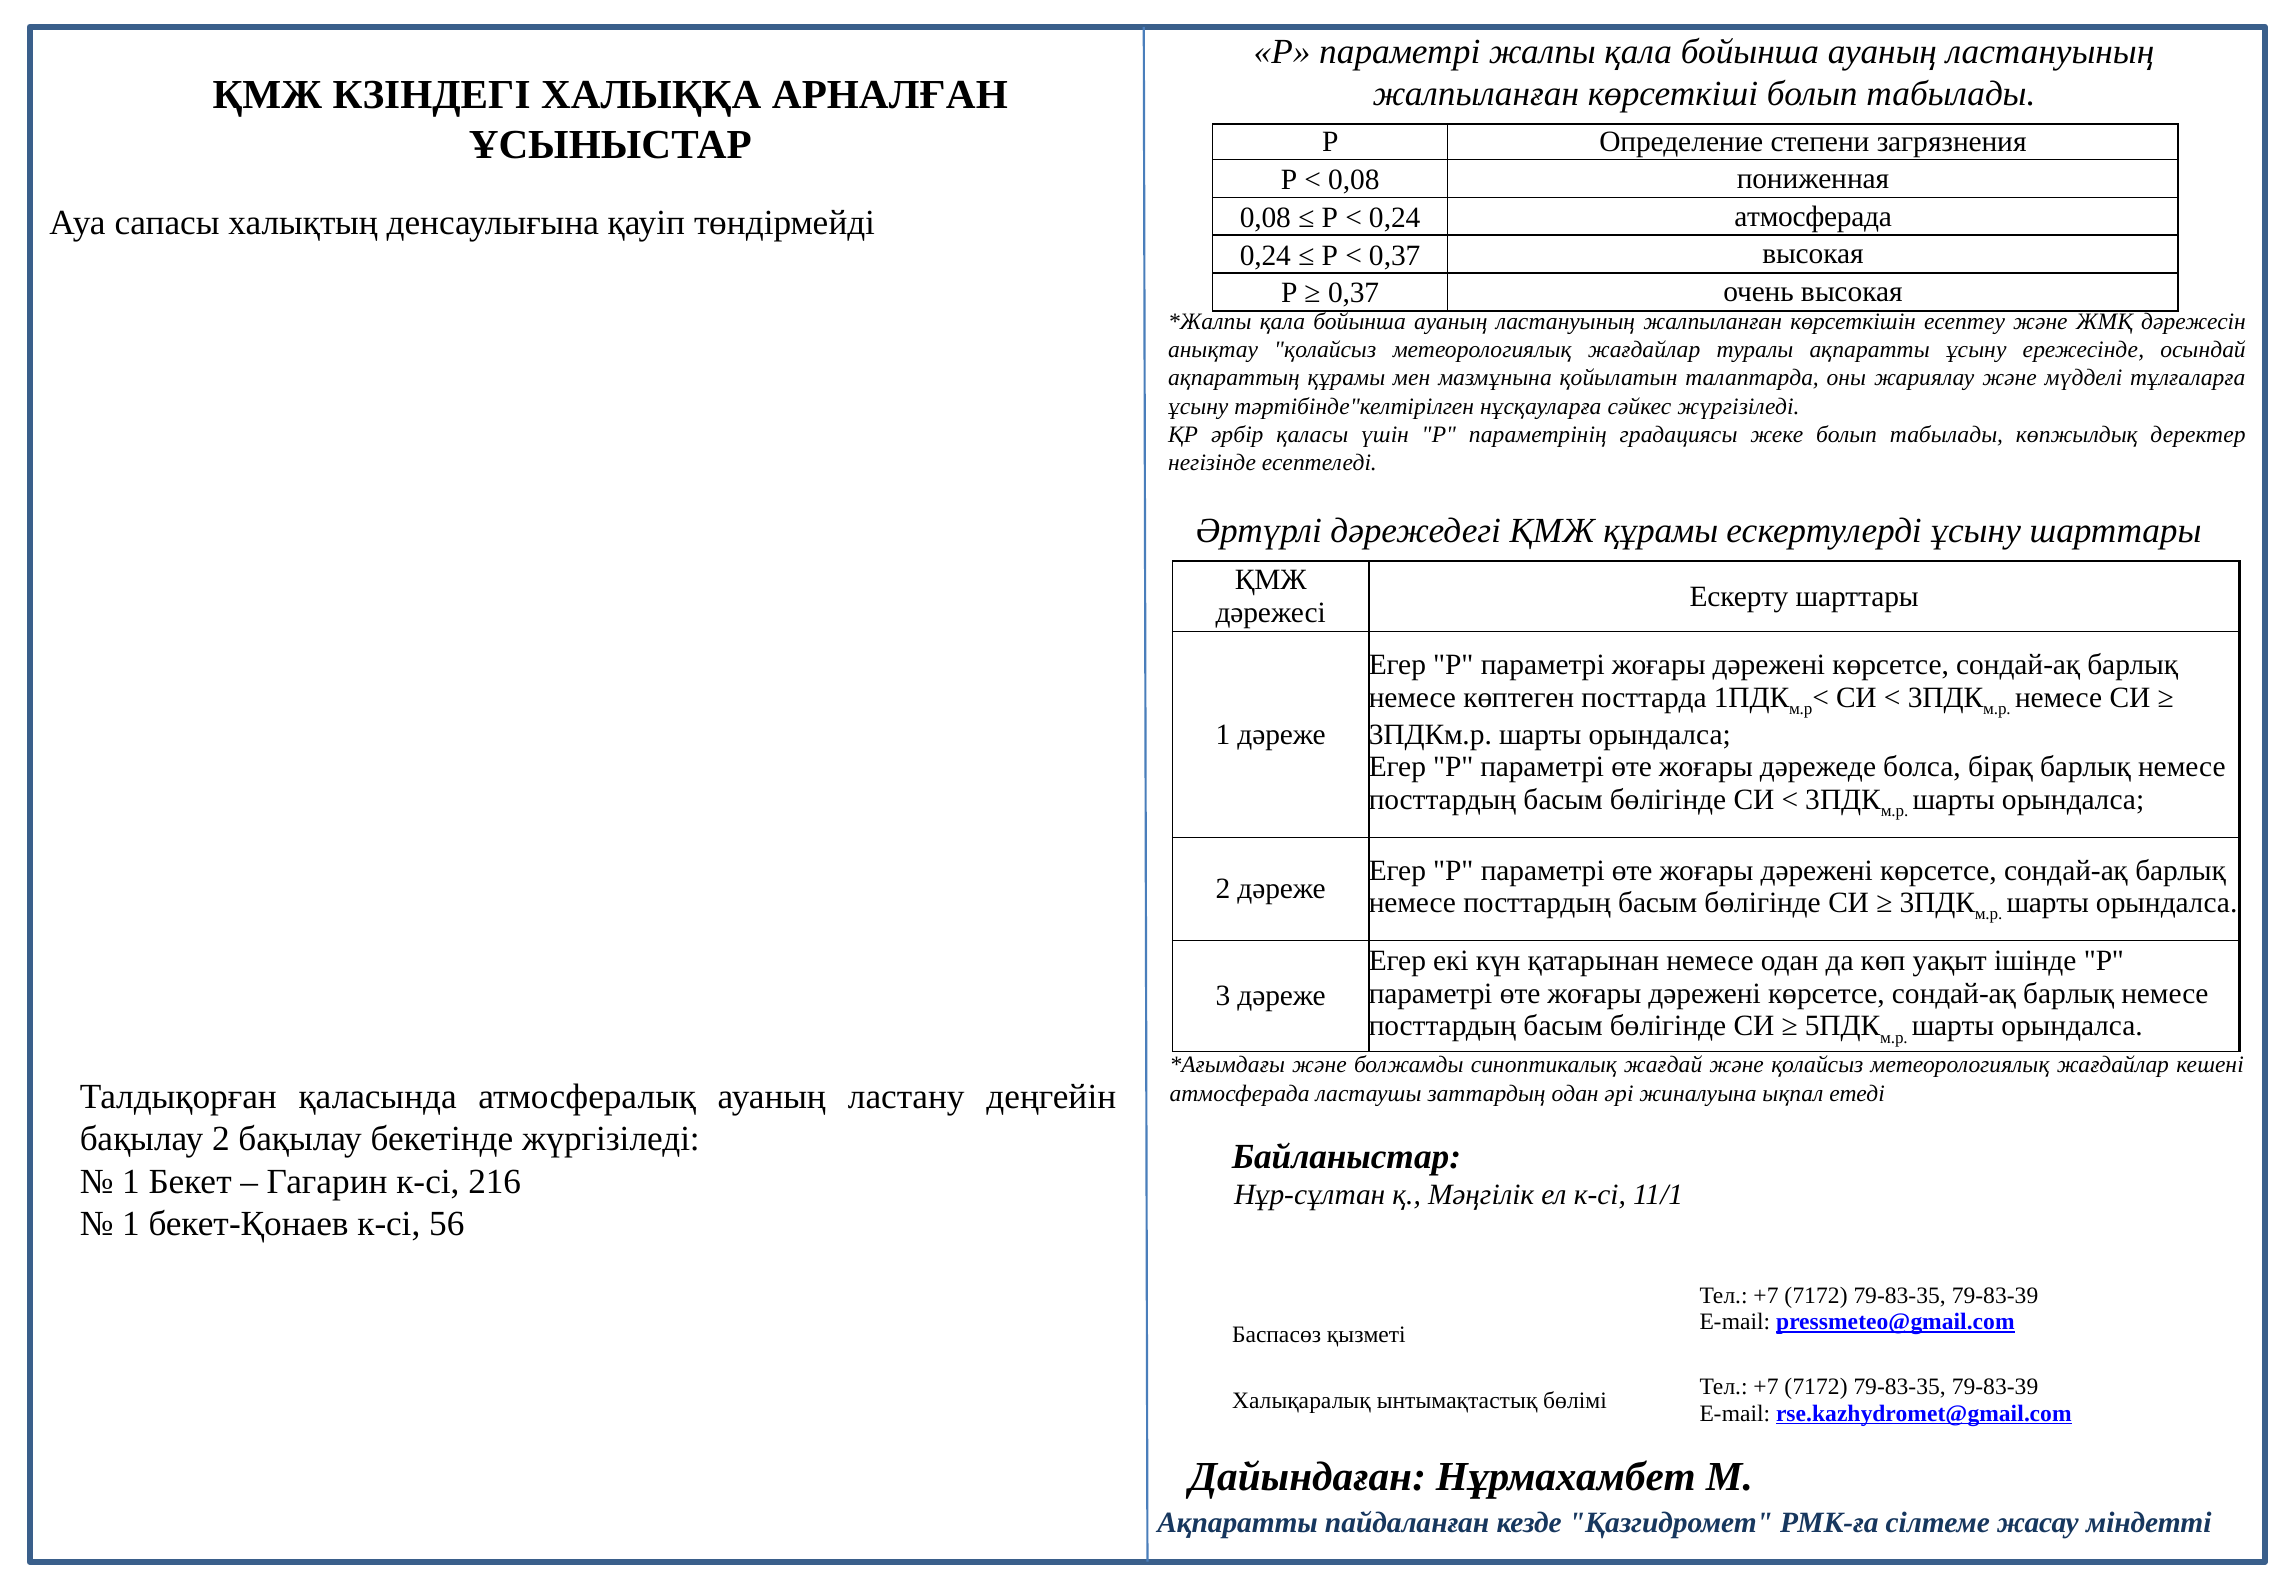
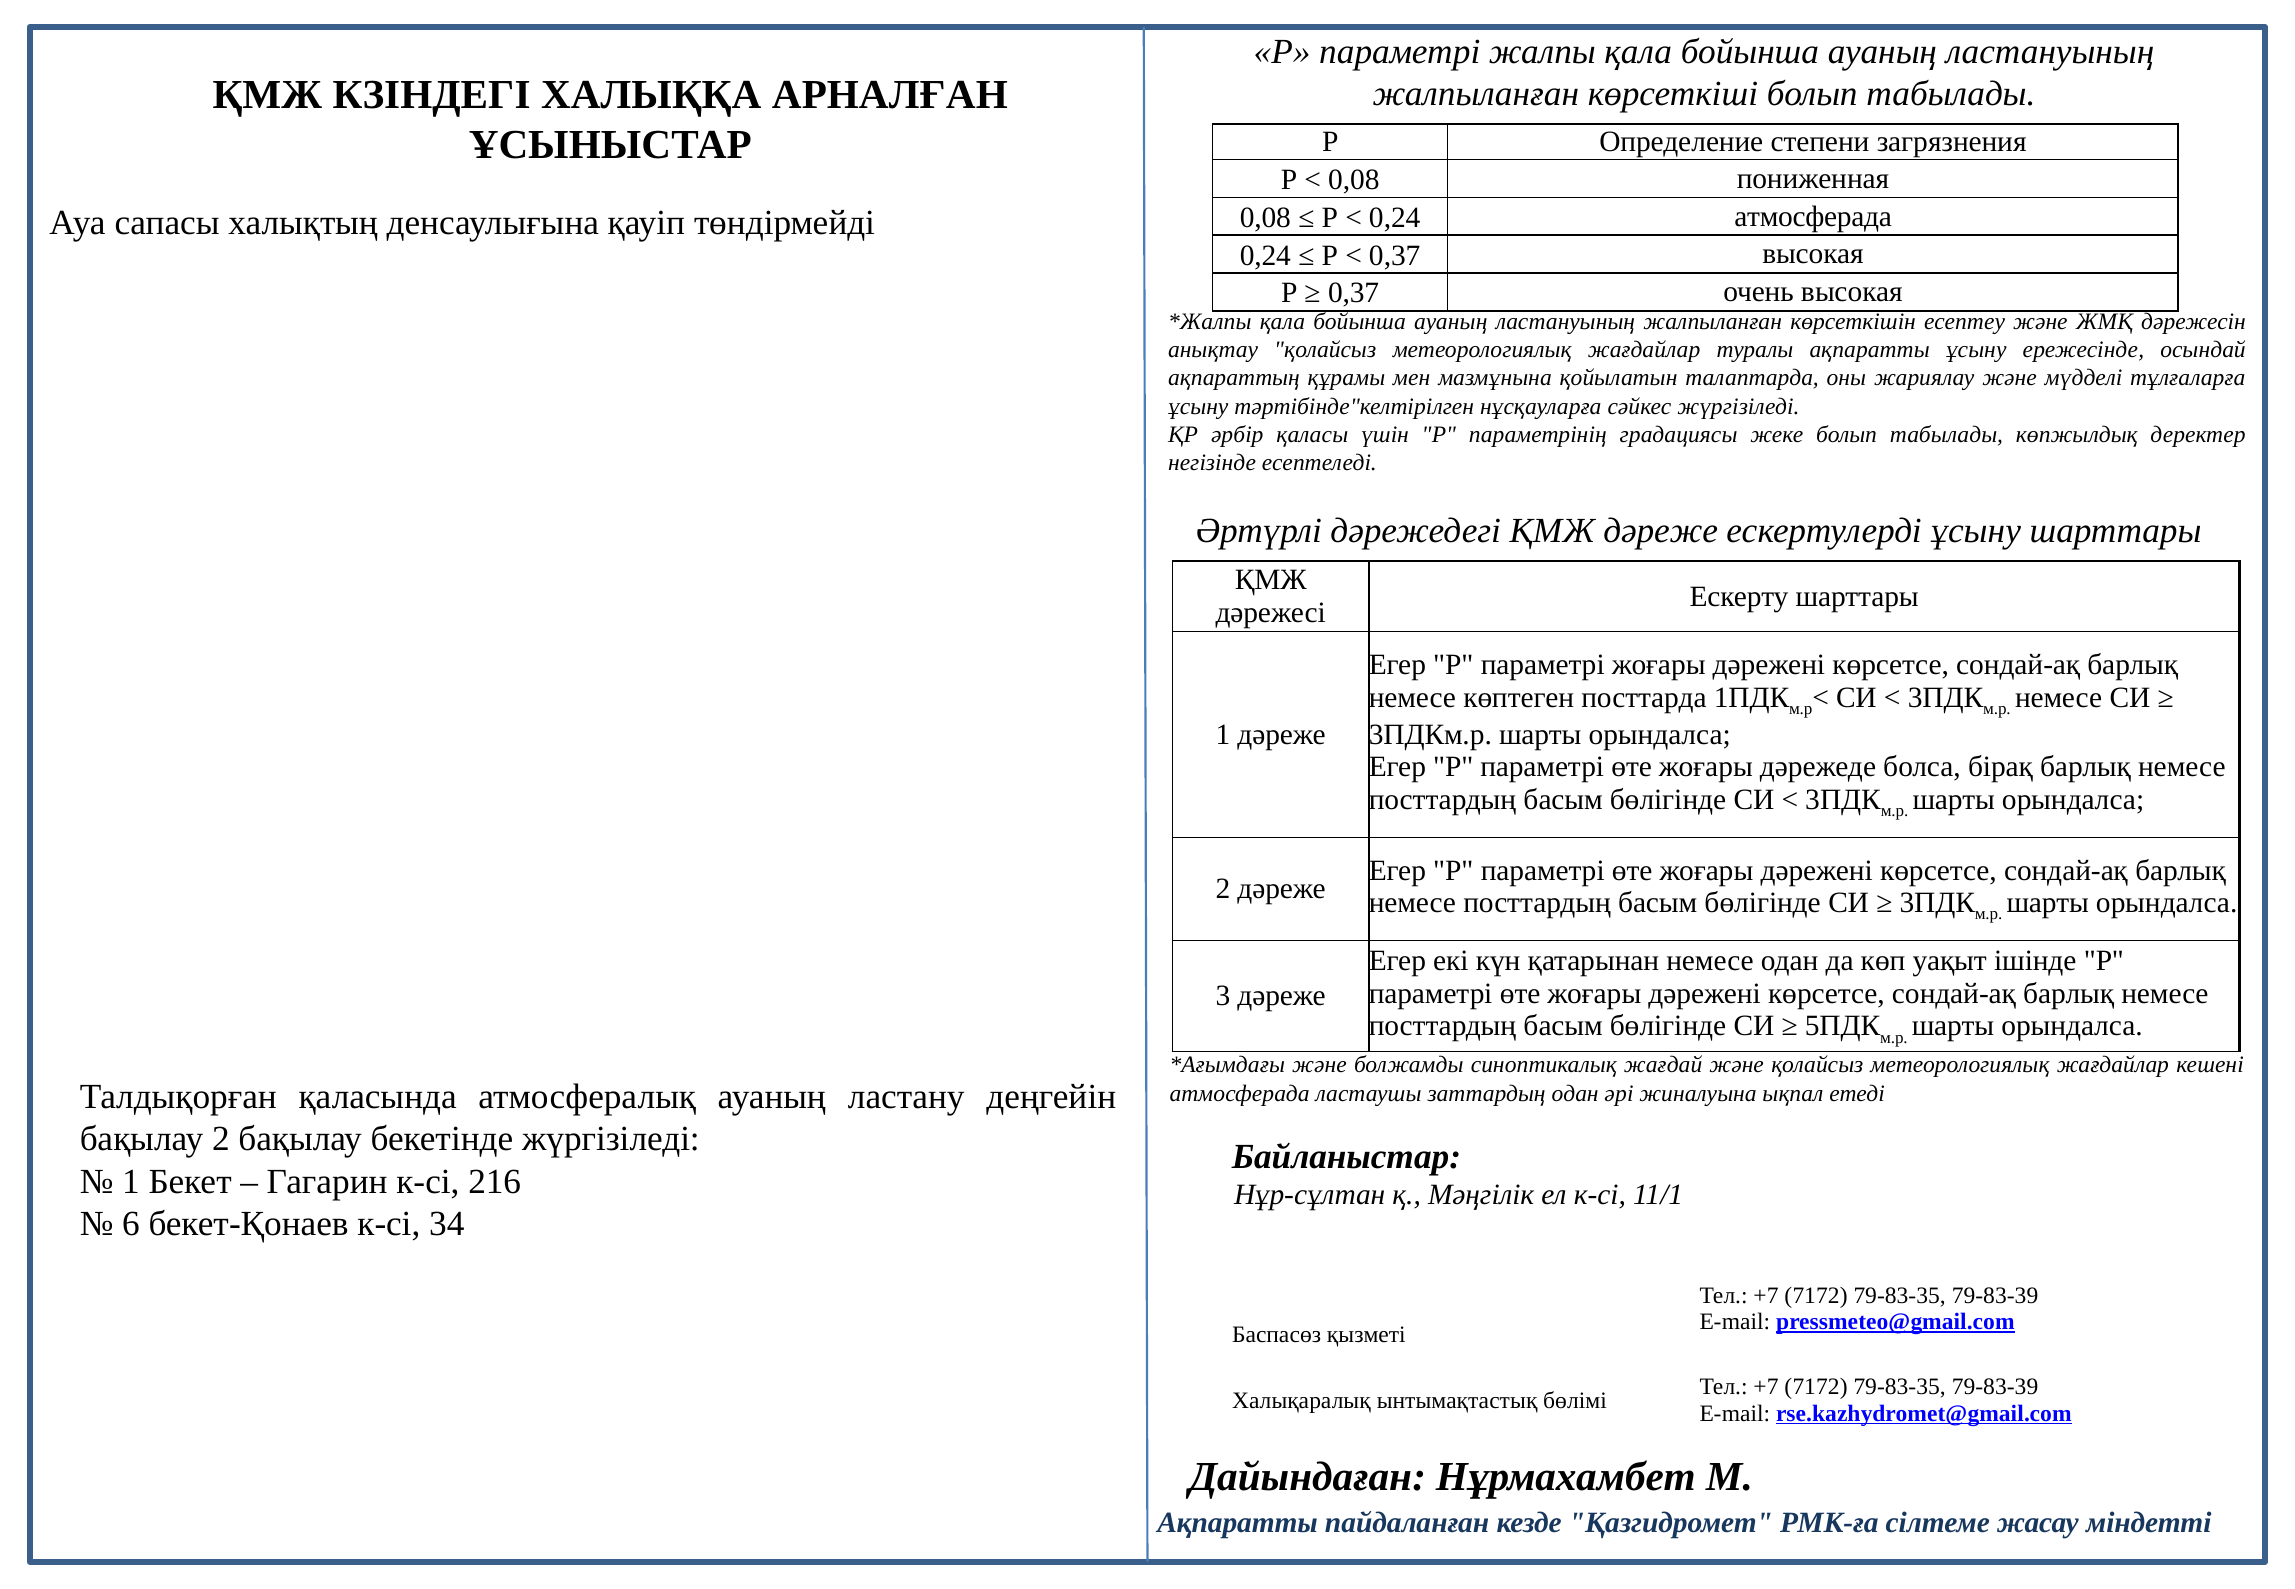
ҚМЖ құрамы: құрамы -> дәреже (1661, 531)
1: 1 -> 6 (131, 1224)
56: 56 -> 34 (447, 1224)
